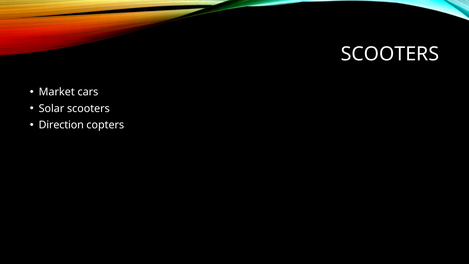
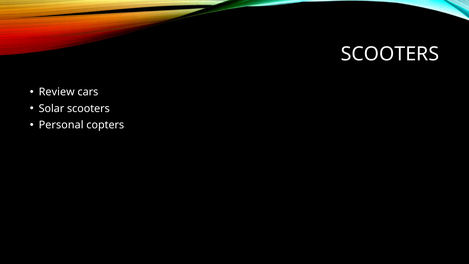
Market: Market -> Review (57, 92)
Direction: Direction -> Personal (61, 125)
